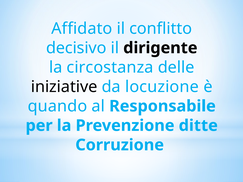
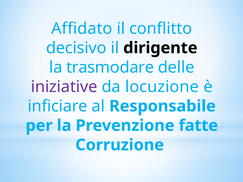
circostanza: circostanza -> trasmodare (110, 67)
iniziative colour: black -> purple (64, 87)
quando: quando -> inficiare (58, 106)
ditte: ditte -> fatte (198, 126)
